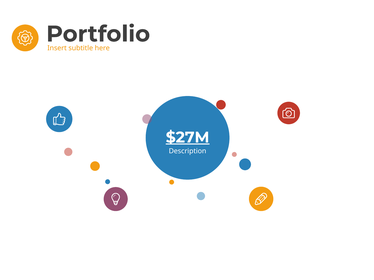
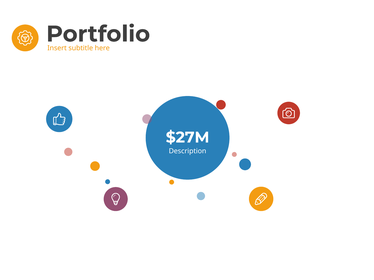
$27M underline: present -> none (188, 138)
